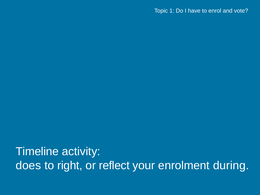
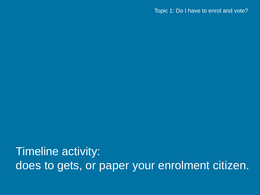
right: right -> gets (70, 165)
reflect: reflect -> paper (114, 165)
during: during -> citizen (231, 165)
